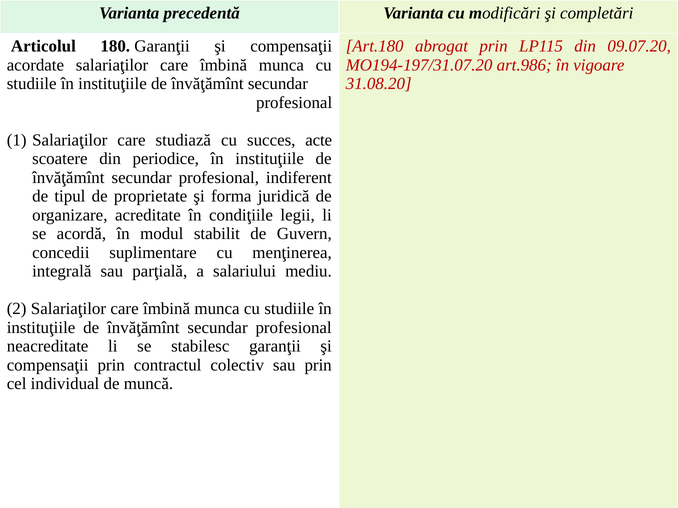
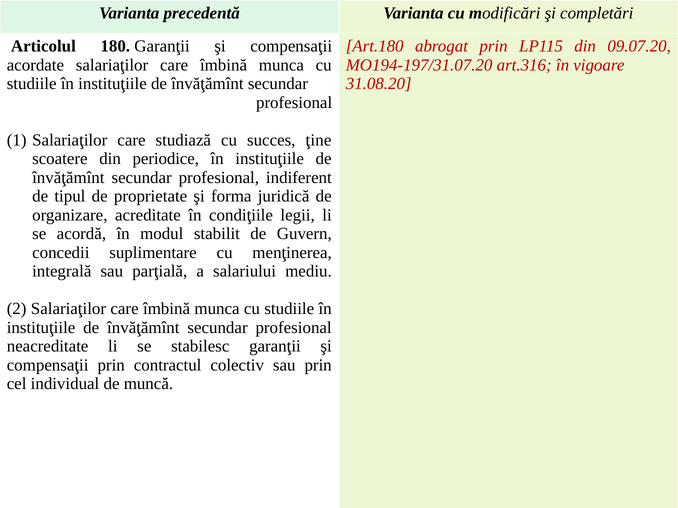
art.986: art.986 -> art.316 (524, 65)
acte: acte -> ţine (319, 140)
